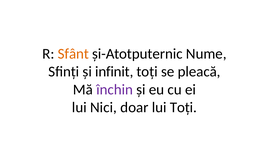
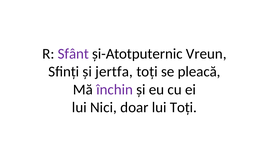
Sfânt colour: orange -> purple (73, 54)
Nume: Nume -> Vreun (206, 54)
infinit: infinit -> jertfa (114, 72)
